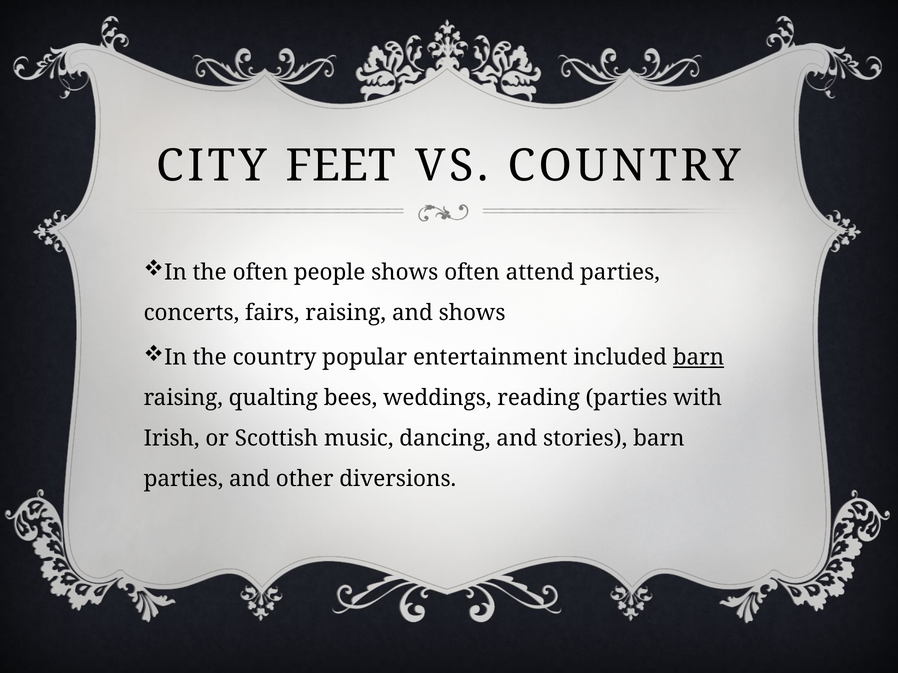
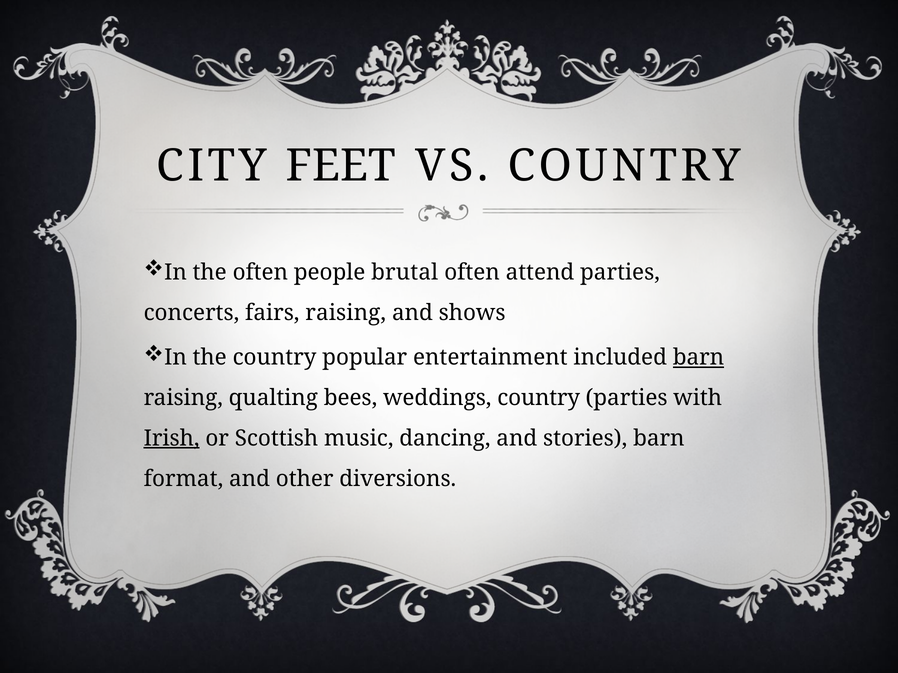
people shows: shows -> brutal (405, 272)
weddings reading: reading -> country (539, 398)
Irish underline: none -> present (172, 439)
parties: parties -> format (183, 479)
